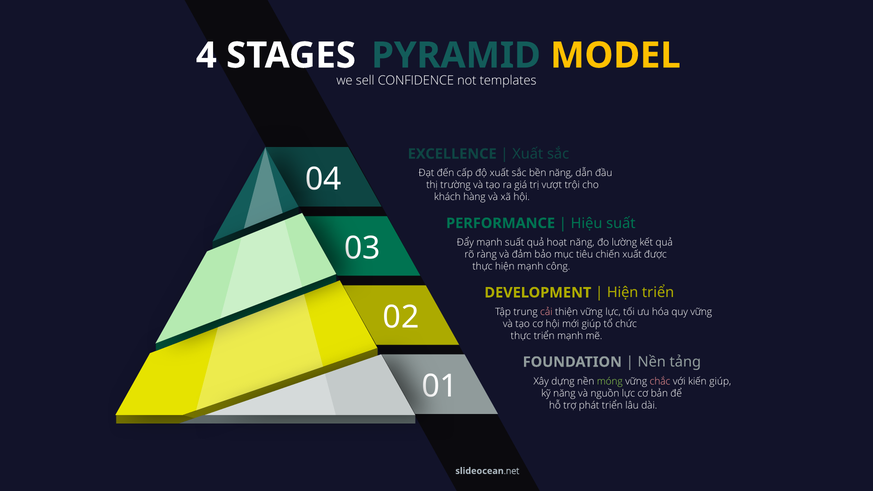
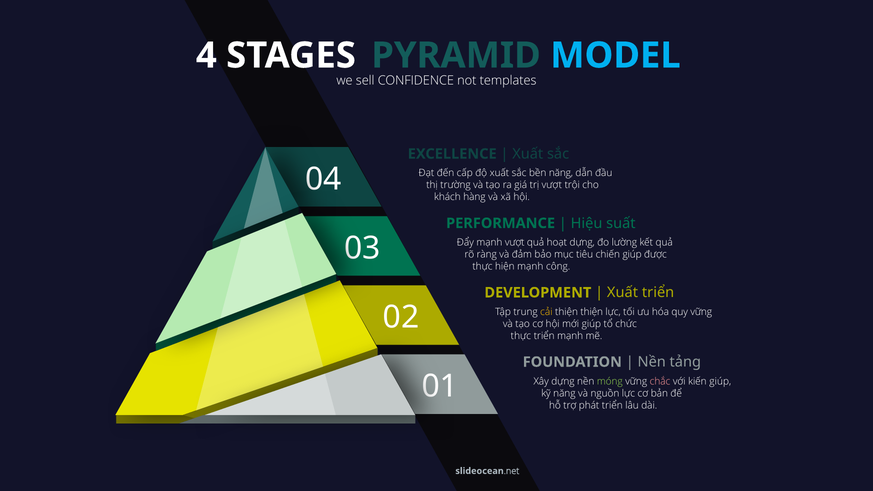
MODEL colour: yellow -> light blue (615, 56)
mạnh suất: suất -> vượt (515, 243)
hoạt năng: năng -> dựng (582, 243)
chiến xuất: xuất -> giúp (632, 255)
Hiện: Hiện -> Xuất (623, 293)
cải colour: pink -> yellow (546, 312)
thiện vững: vững -> thiện (592, 312)
